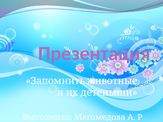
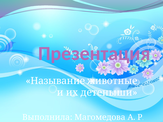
Запомнить: Запомнить -> Называние (55, 81)
